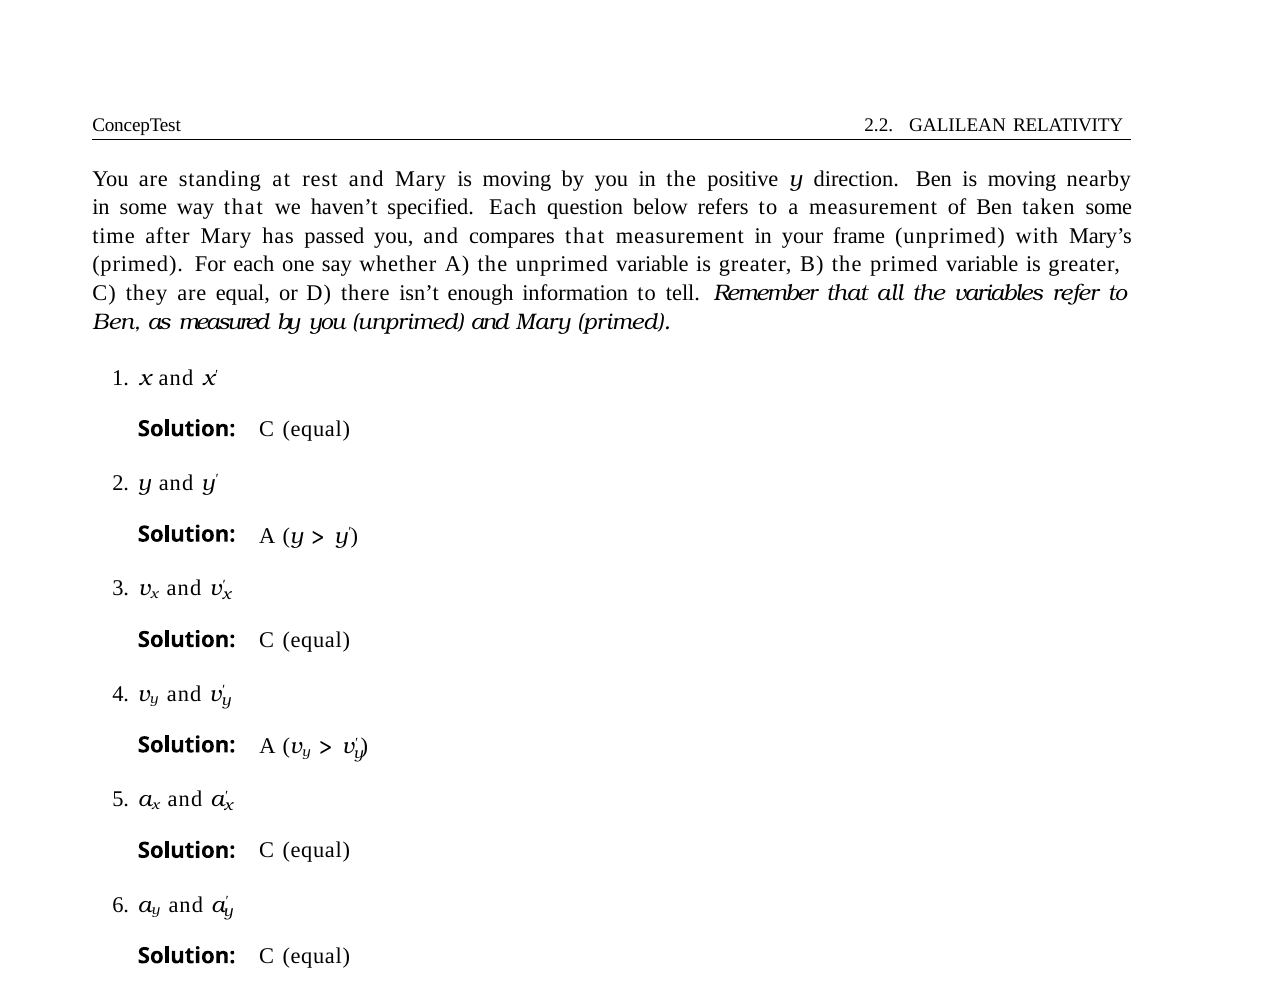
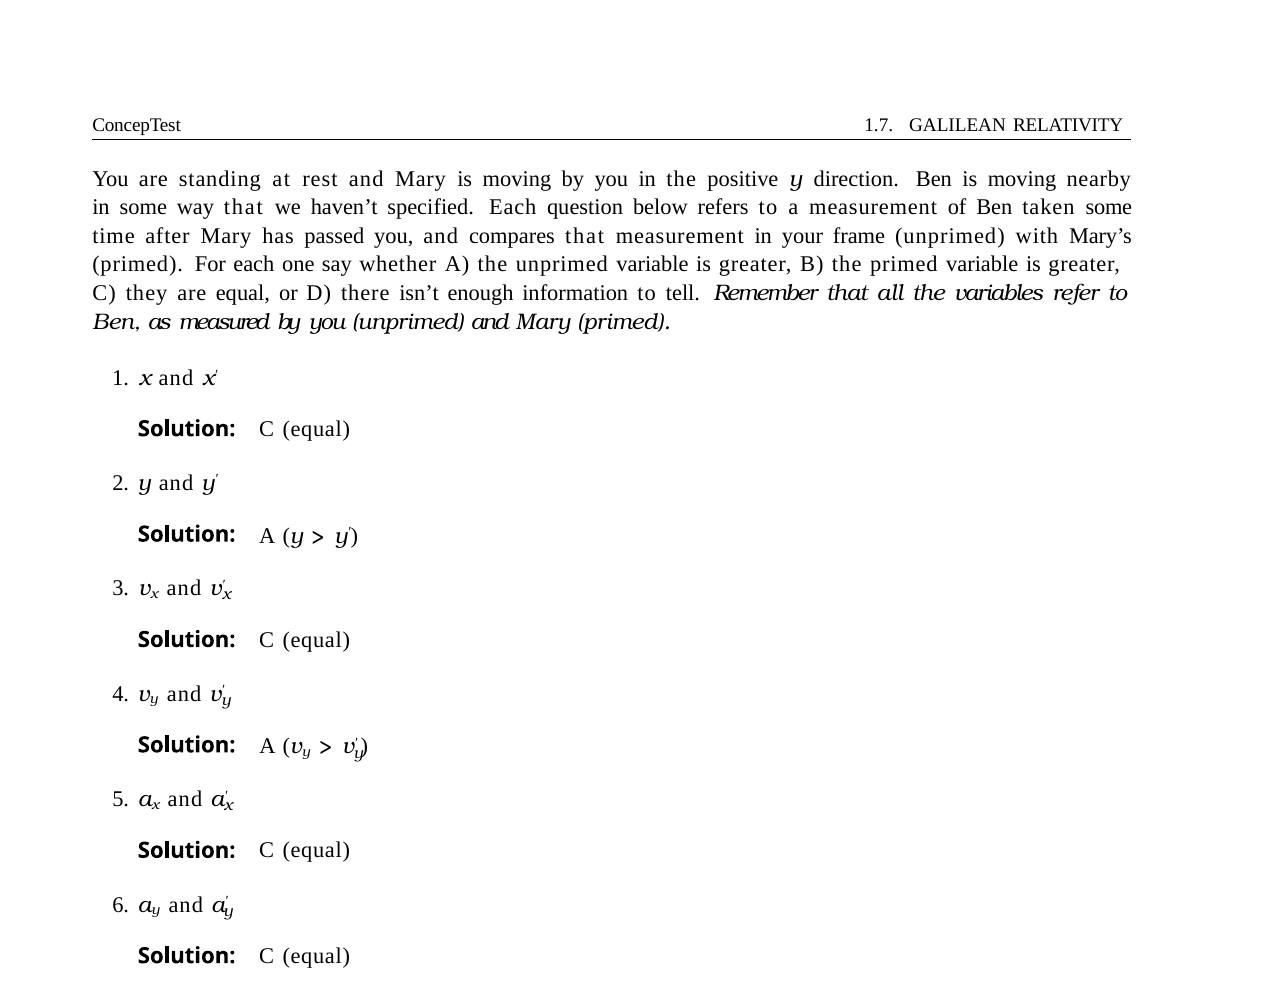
2.2: 2.2 -> 1.7 (879, 125)
